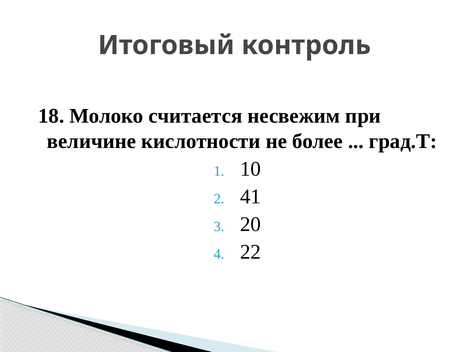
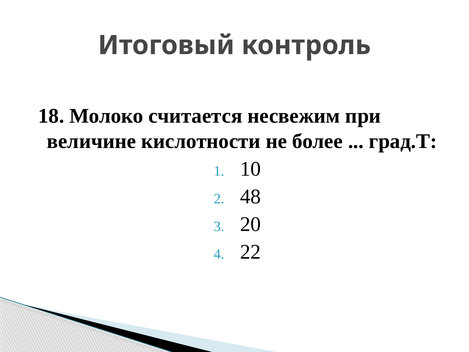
41: 41 -> 48 (250, 196)
